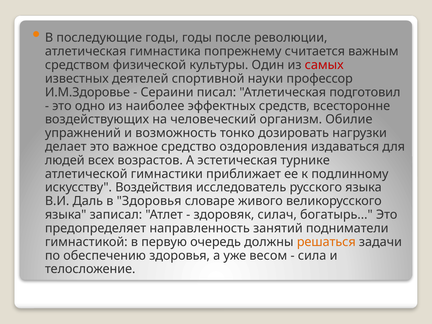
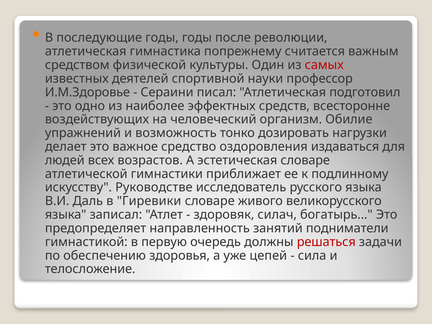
эстетическая турнике: турнике -> словаре (305, 160)
Воздействия: Воздействия -> Руководстве (154, 187)
в Здоровья: Здоровья -> Гиревики (149, 201)
решаться colour: orange -> red (326, 242)
весом: весом -> цепей (268, 256)
